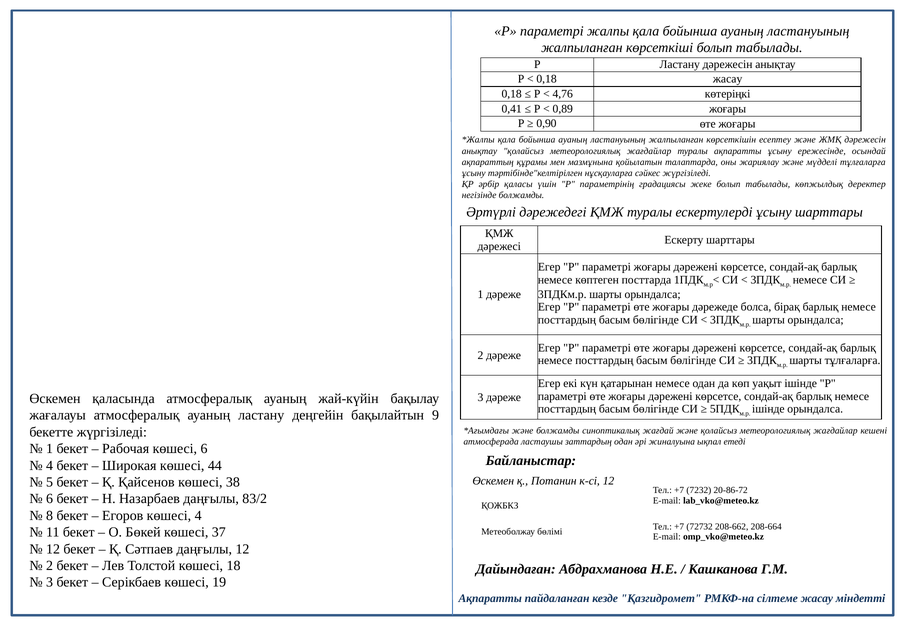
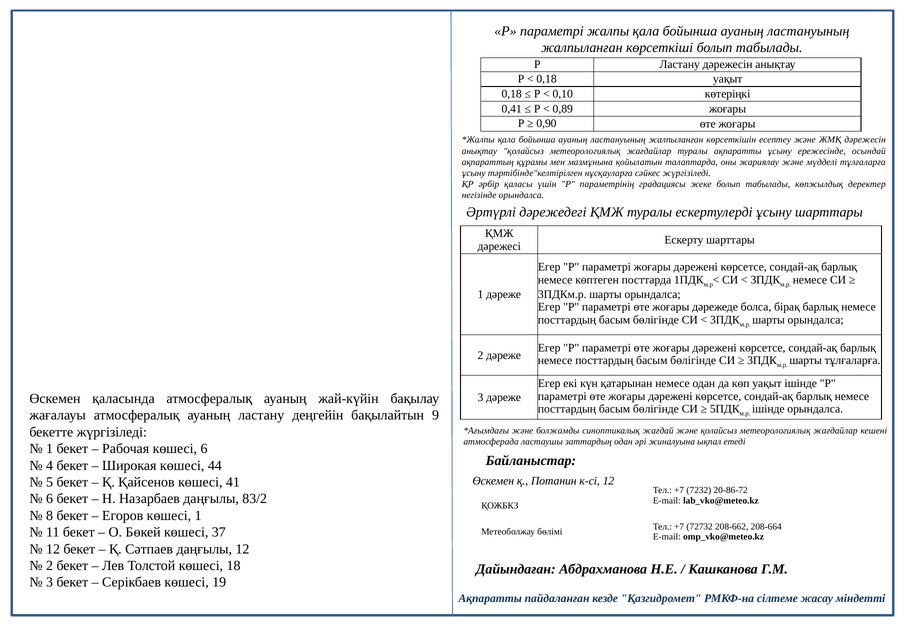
0,18 жасау: жасау -> уақыт (728, 79)
4,76: 4,76 -> 0,10 (563, 94)
негізінде болжамды: болжамды -> орындалса (521, 196)
38: 38 -> 41 (233, 483)
көшесі 4: 4 -> 1 (198, 516)
